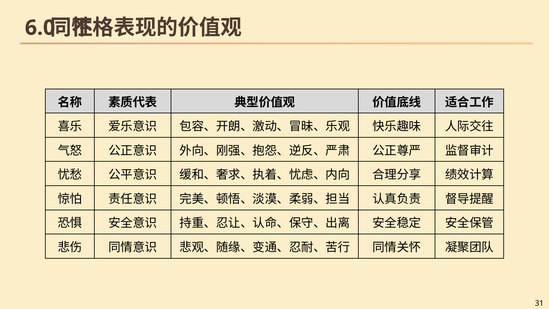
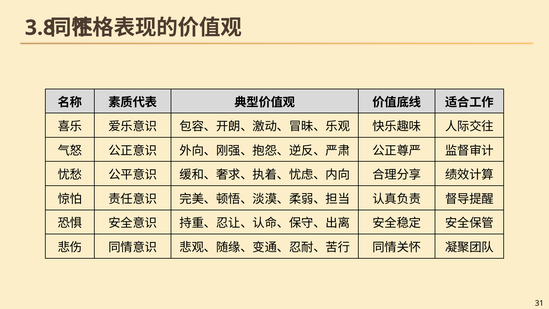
6.0: 6.0 -> 3.8 (40, 28)
